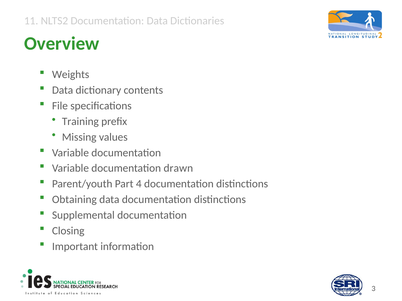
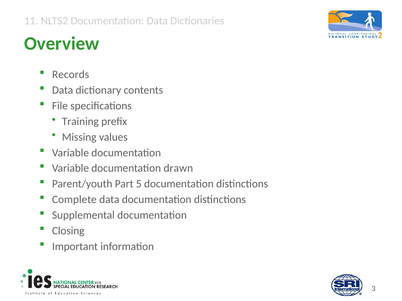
Weights: Weights -> Records (71, 75)
4: 4 -> 5 (139, 184)
Obtaining: Obtaining -> Complete (74, 200)
